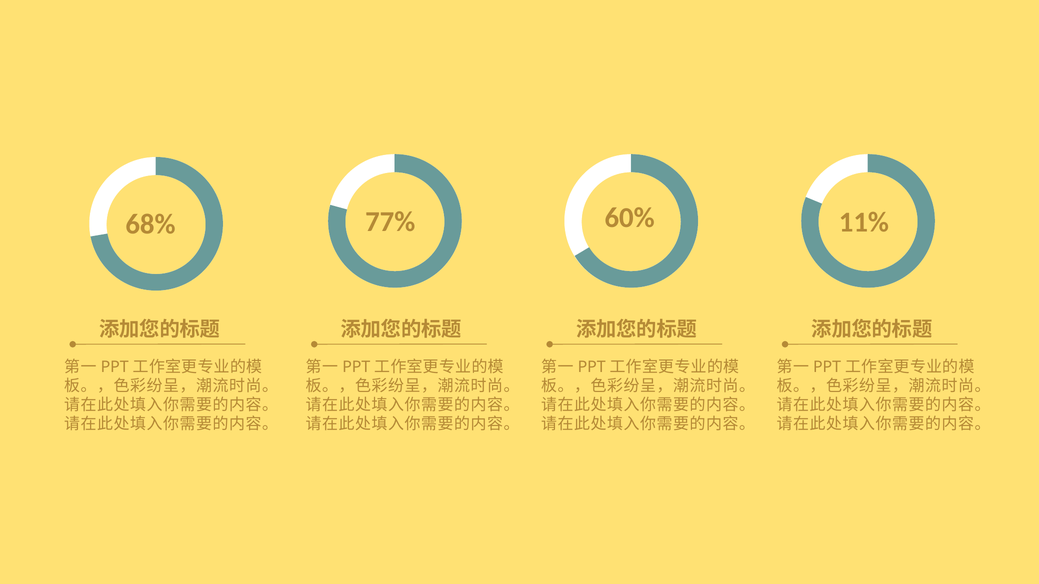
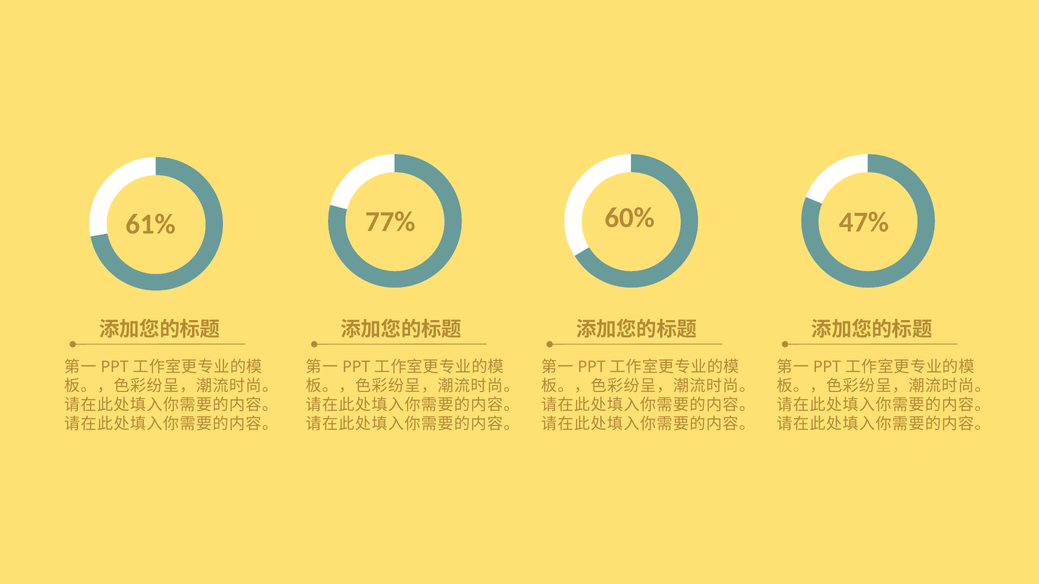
11%: 11% -> 47% (864, 222)
68%: 68% -> 61% (150, 224)
